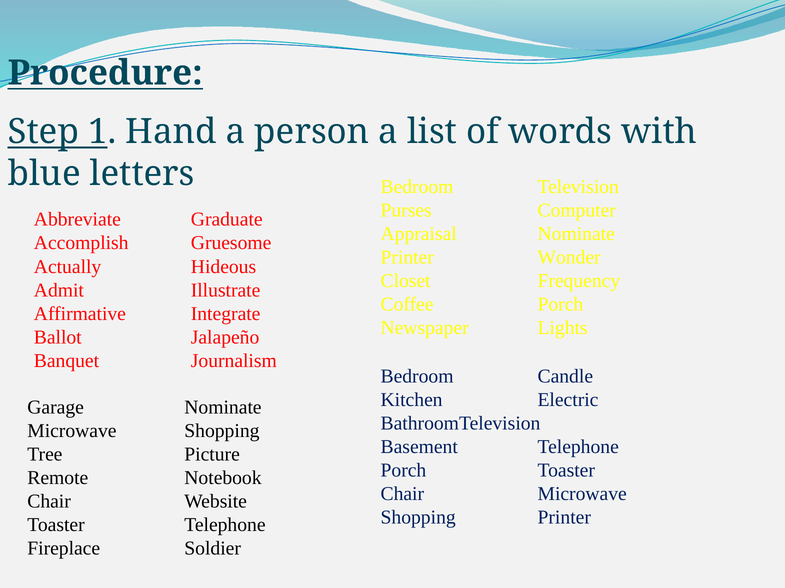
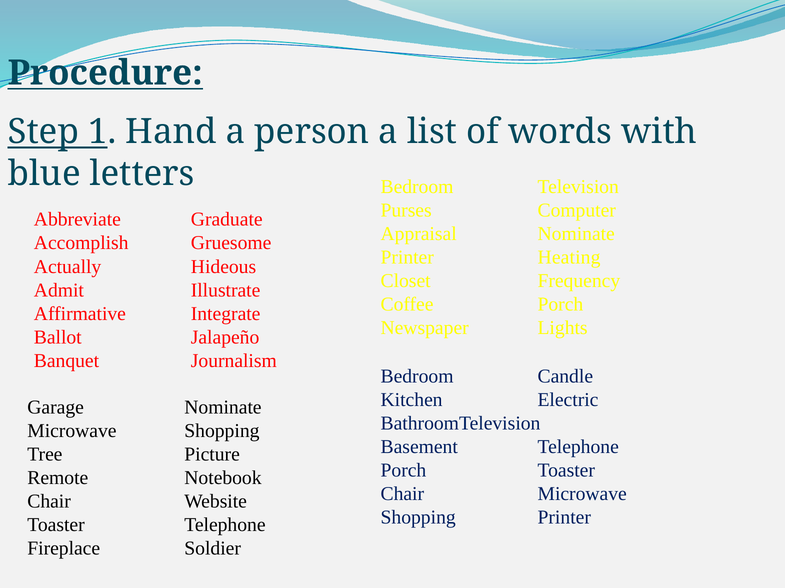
Wonder: Wonder -> Heating (569, 258)
